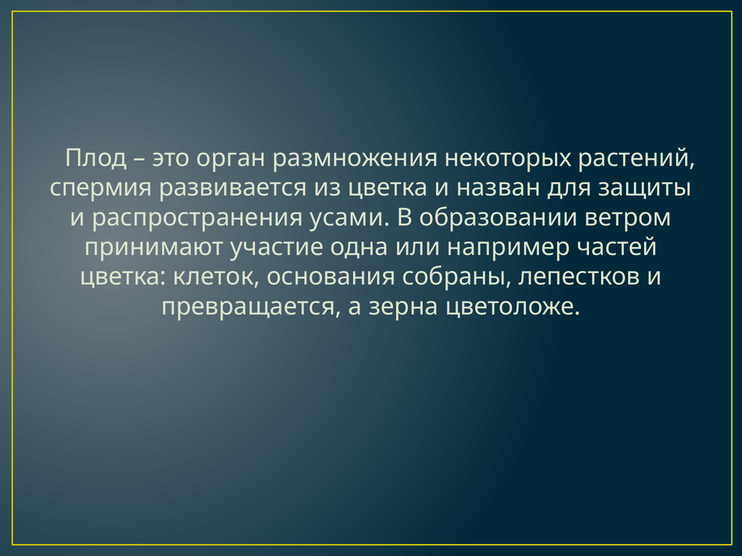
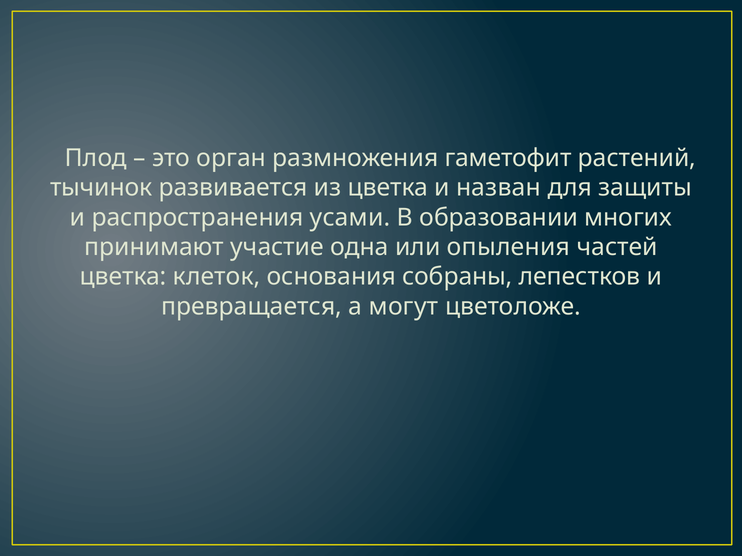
некоторых: некоторых -> гаметофит (508, 158)
спермия: спермия -> тычинок (101, 188)
ветром: ветром -> многих (628, 218)
например: например -> опыления (508, 247)
зерна: зерна -> могут (404, 307)
